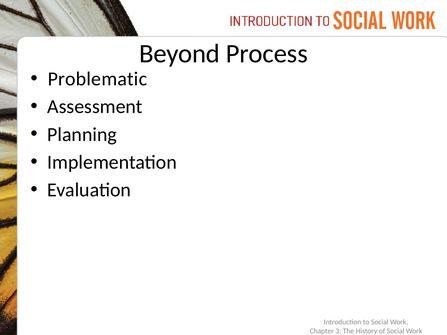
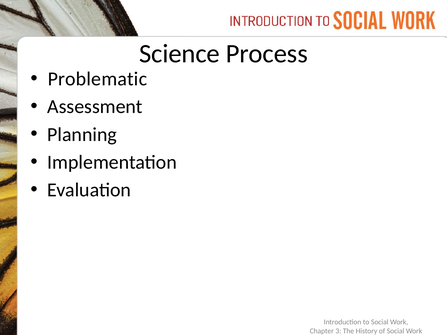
Beyond: Beyond -> Science (179, 54)
